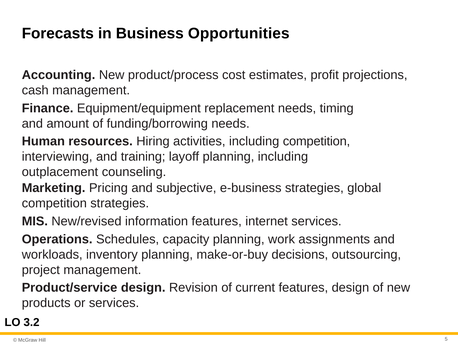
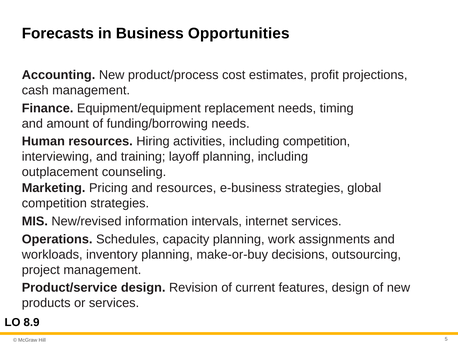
and subjective: subjective -> resources (186, 188)
information features: features -> intervals (217, 221)
3.2: 3.2 -> 8.9 (32, 322)
